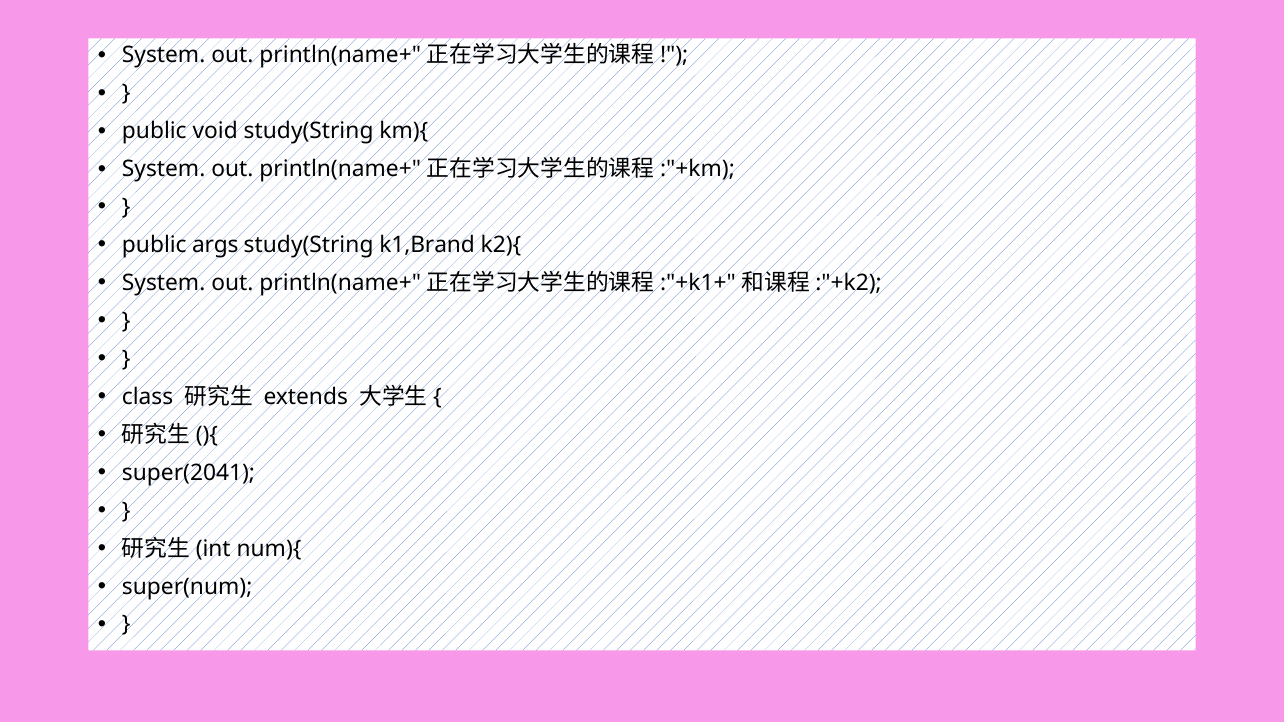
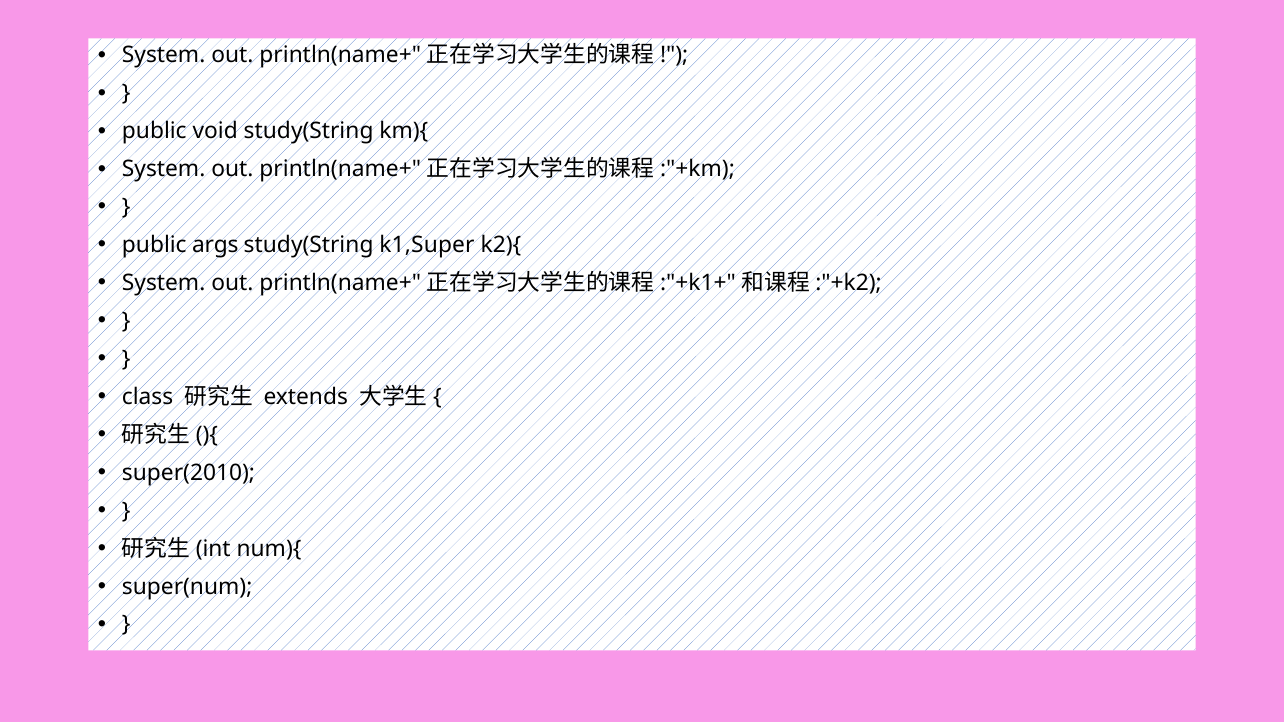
k1,Brand: k1,Brand -> k1,Super (427, 245)
super(2041: super(2041 -> super(2010 (188, 473)
